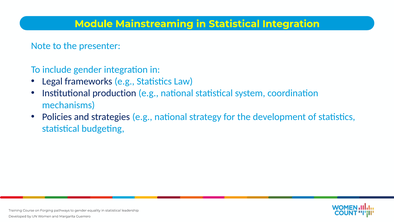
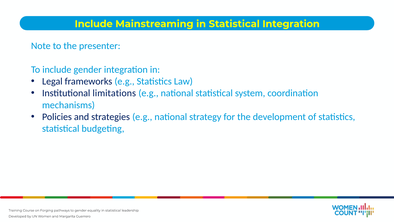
Module: Module -> Include (94, 24)
production: production -> limitations (114, 93)
